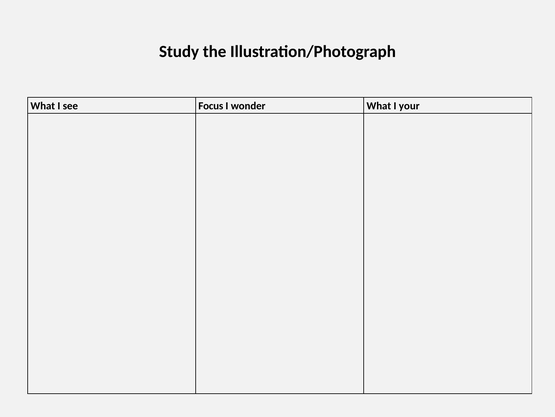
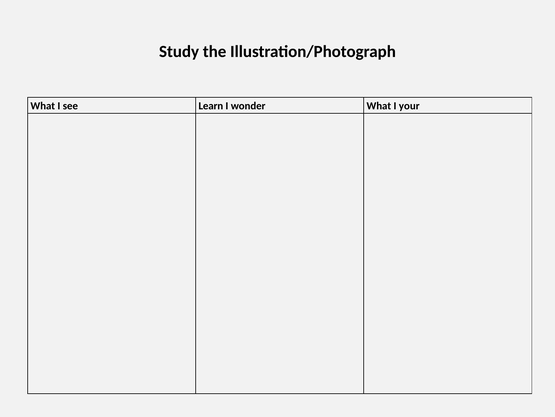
Focus: Focus -> Learn (211, 106)
